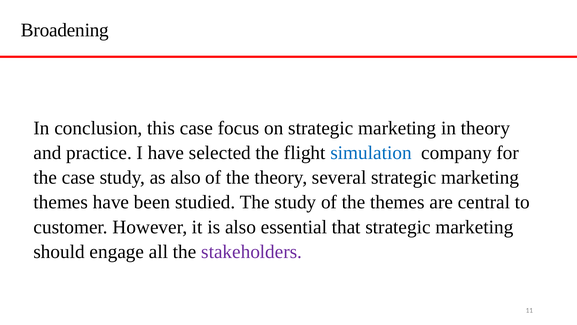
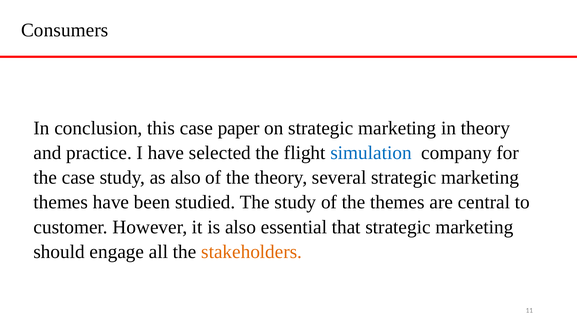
Broadening: Broadening -> Consumers (65, 30)
focus: focus -> paper (239, 128)
stakeholders colour: purple -> orange (252, 251)
